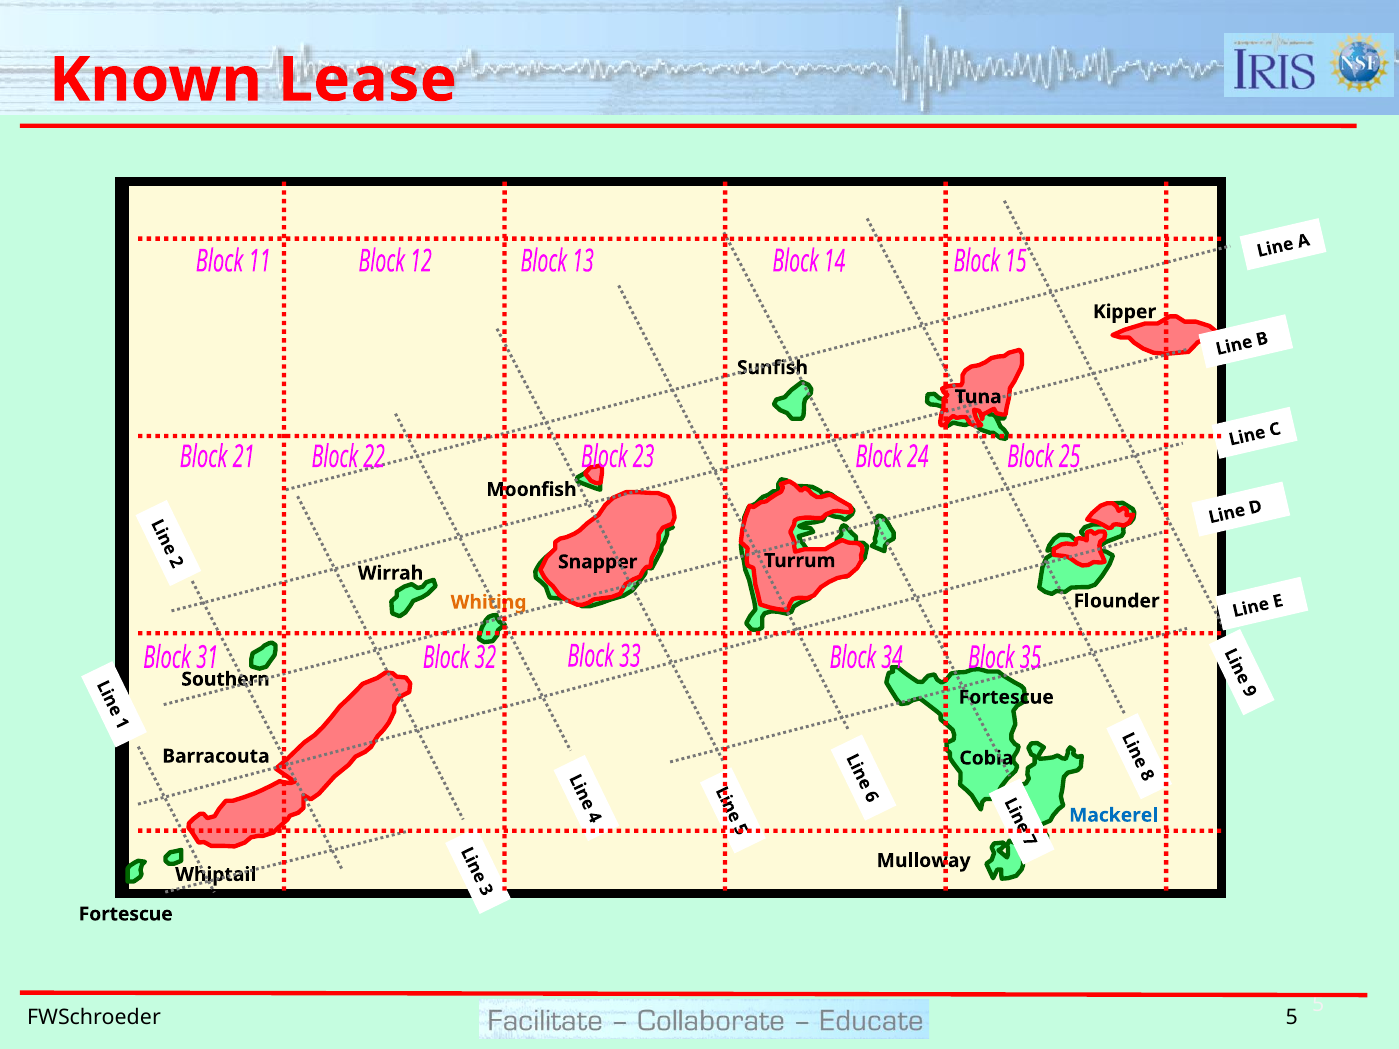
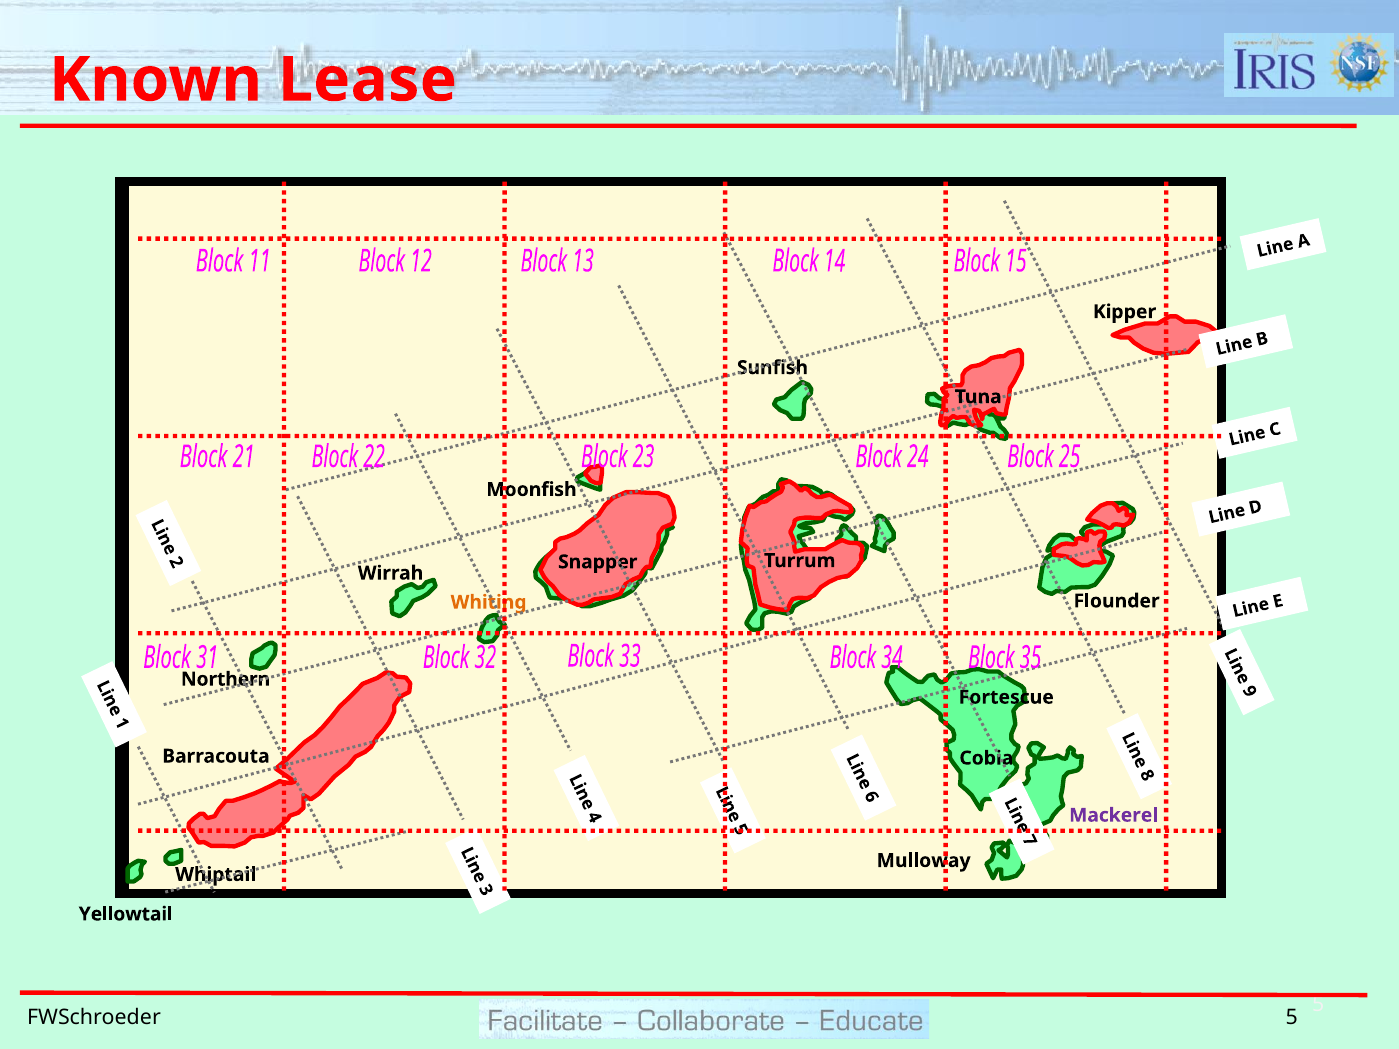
Southern: Southern -> Northern (226, 679)
Mackerel colour: blue -> purple (1114, 815)
Fortescue: Fortescue -> Yellowtail (126, 914)
